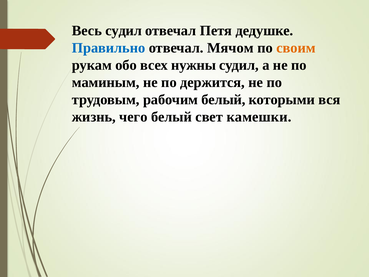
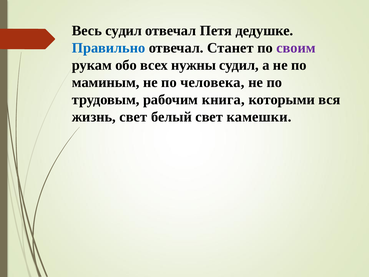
Мячом: Мячом -> Станет (230, 48)
своим colour: orange -> purple (296, 48)
держится: держится -> человека (212, 82)
рабочим белый: белый -> книга (223, 100)
жизнь чего: чего -> свет (133, 117)
